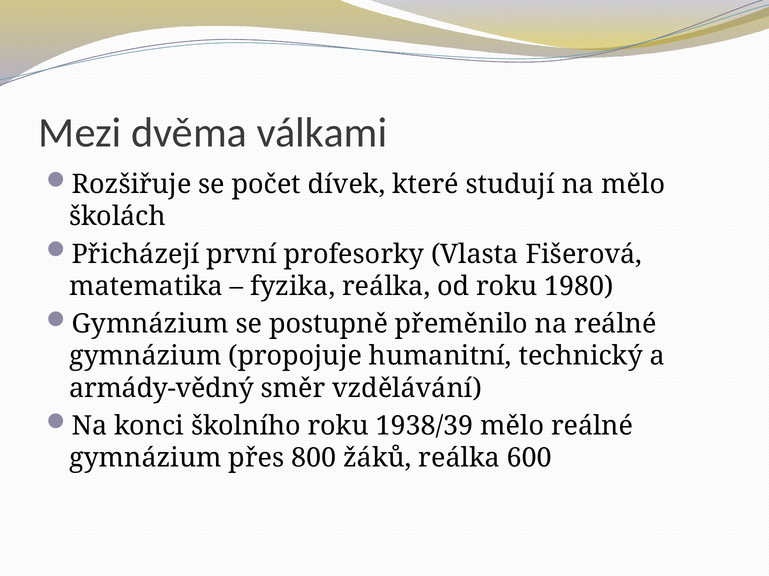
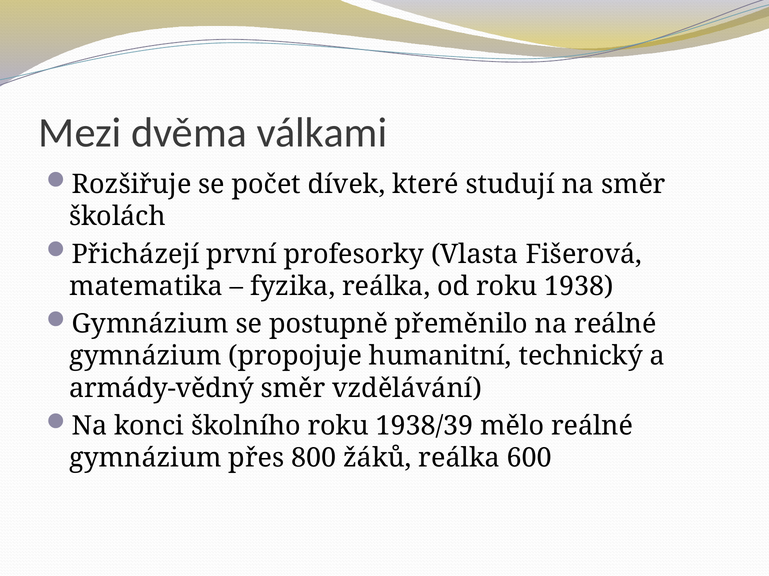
na mělo: mělo -> směr (633, 185)
1980: 1980 -> 1938 (579, 287)
